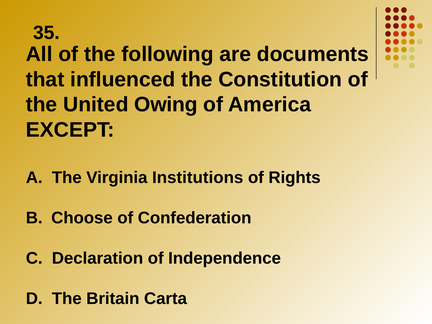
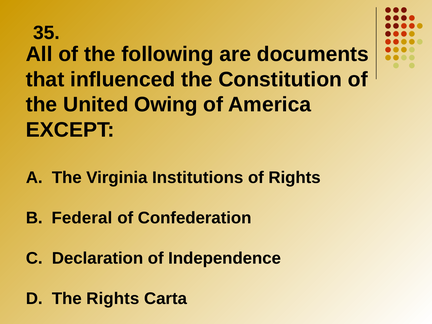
Choose: Choose -> Federal (82, 218)
The Britain: Britain -> Rights (113, 299)
